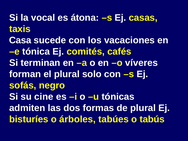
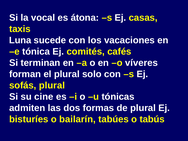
Casa: Casa -> Luna (20, 40)
sofás negro: negro -> plural (52, 85)
árboles: árboles -> bailarín (77, 119)
